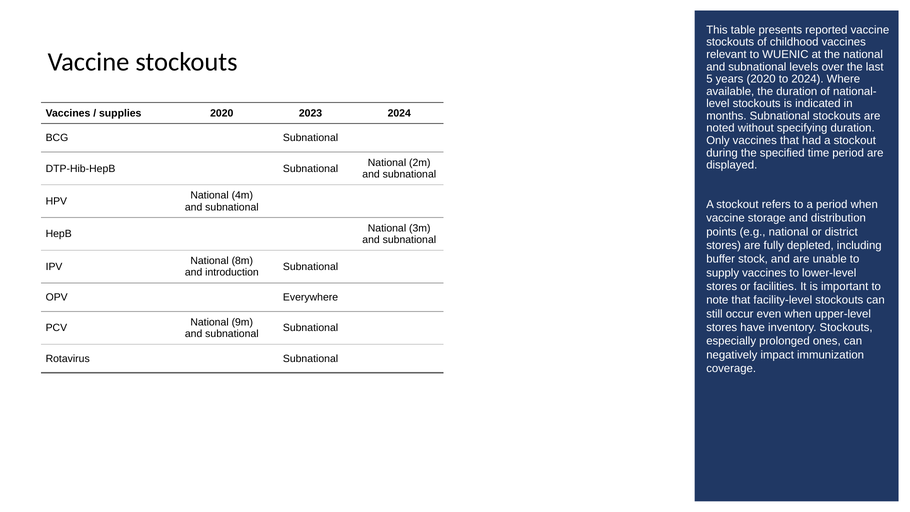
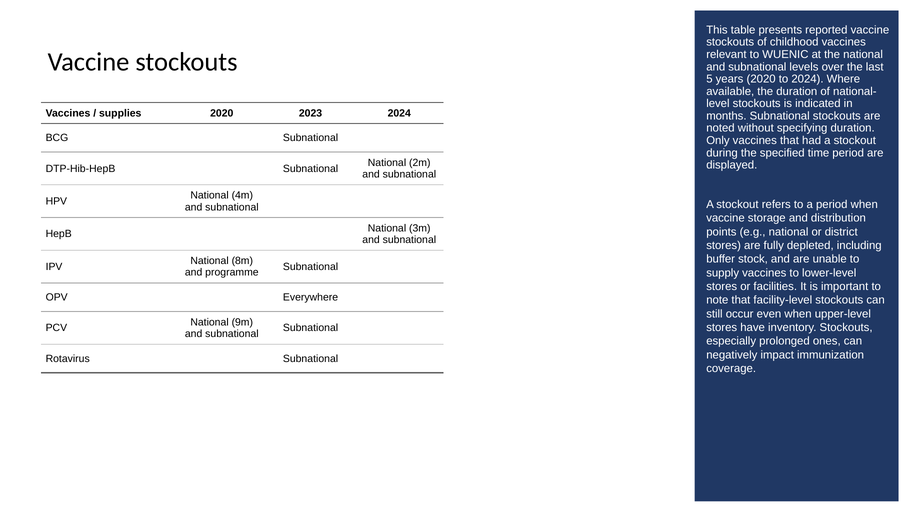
introduction: introduction -> programme (232, 272)
